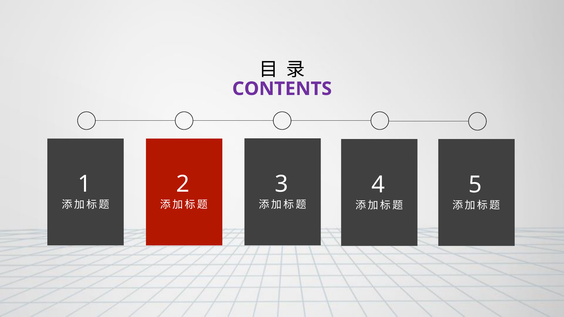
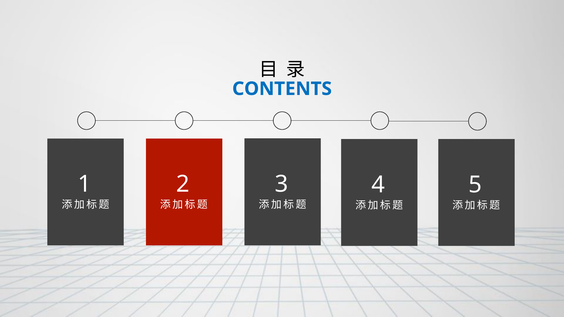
CONTENTS colour: purple -> blue (282, 89)
